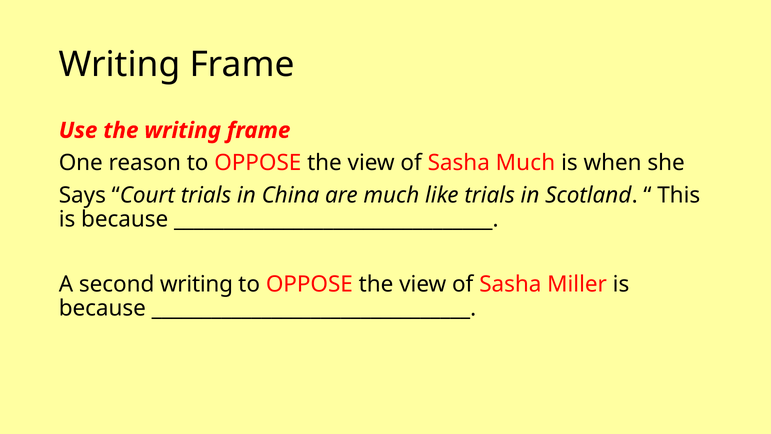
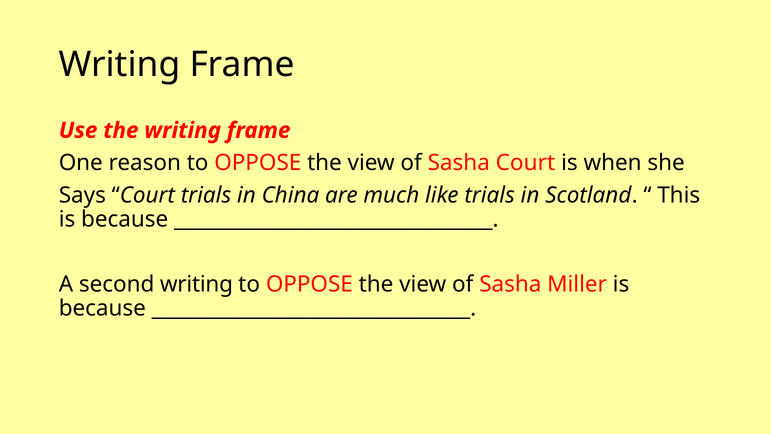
Sasha Much: Much -> Court (525, 163)
